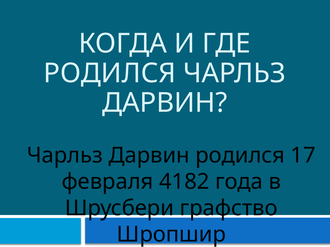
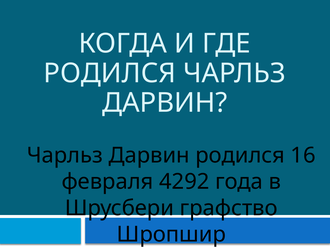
17: 17 -> 16 (303, 156)
4182: 4182 -> 4292 (184, 182)
